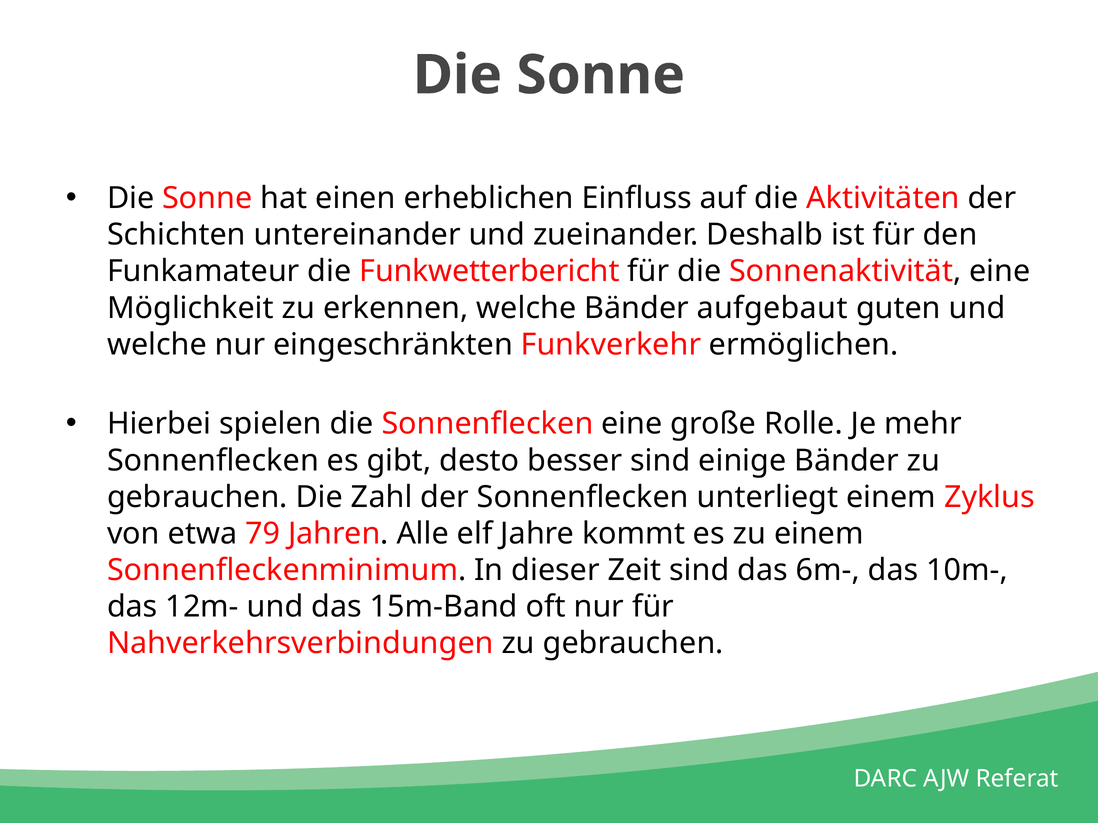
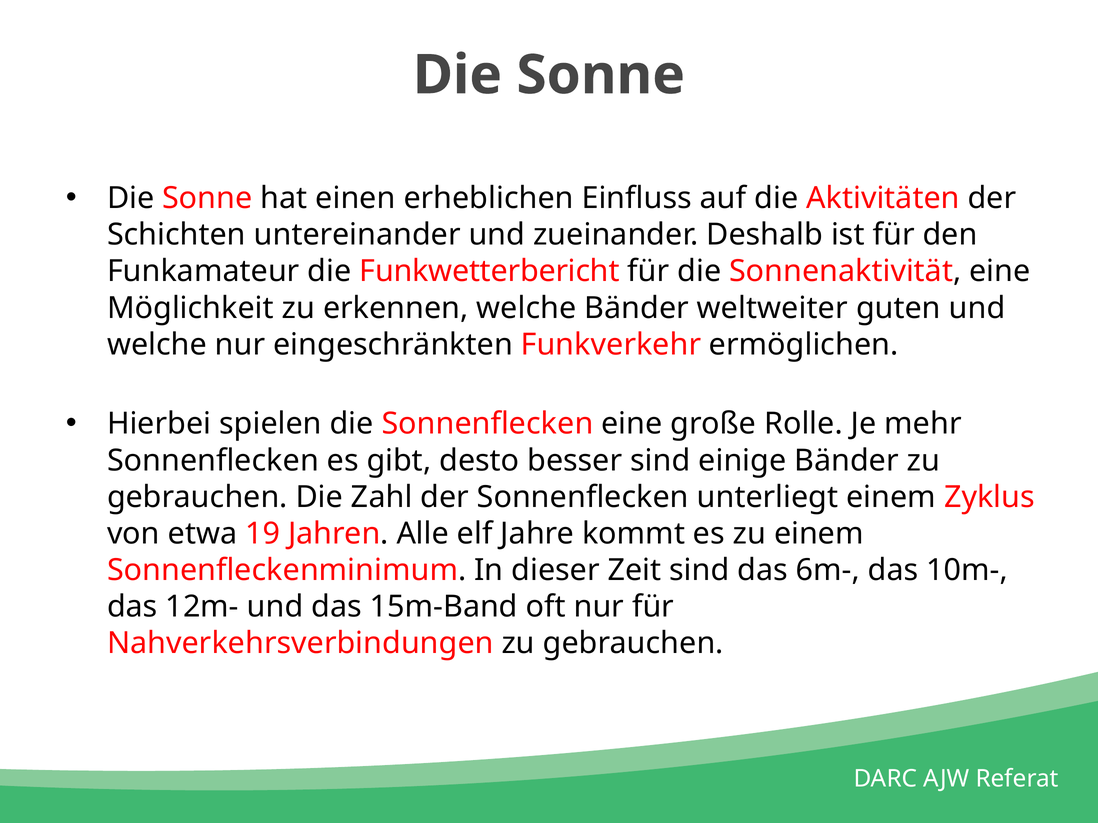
aufgebaut: aufgebaut -> weltweiter (772, 308)
79: 79 -> 19 (263, 534)
